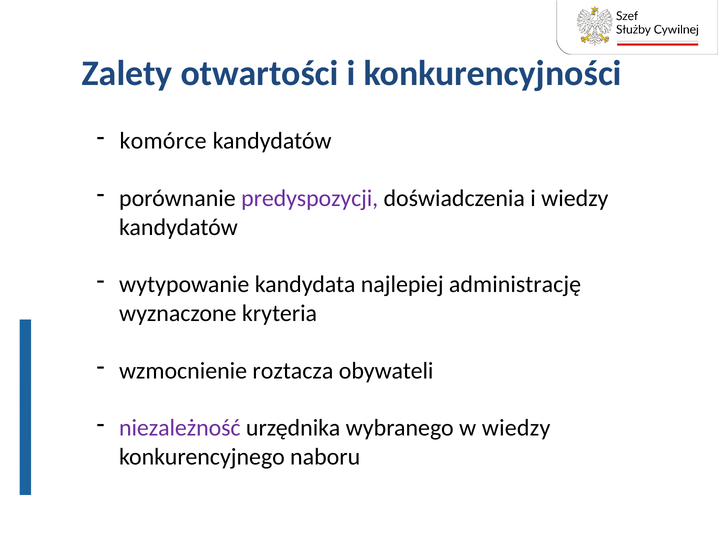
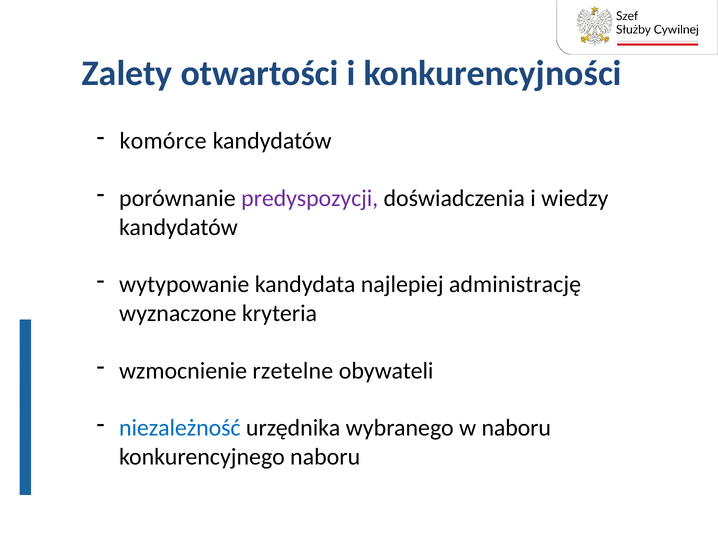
roztacza: roztacza -> rzetelne (293, 371)
niezależność colour: purple -> blue (180, 428)
w wiedzy: wiedzy -> naboru (516, 428)
